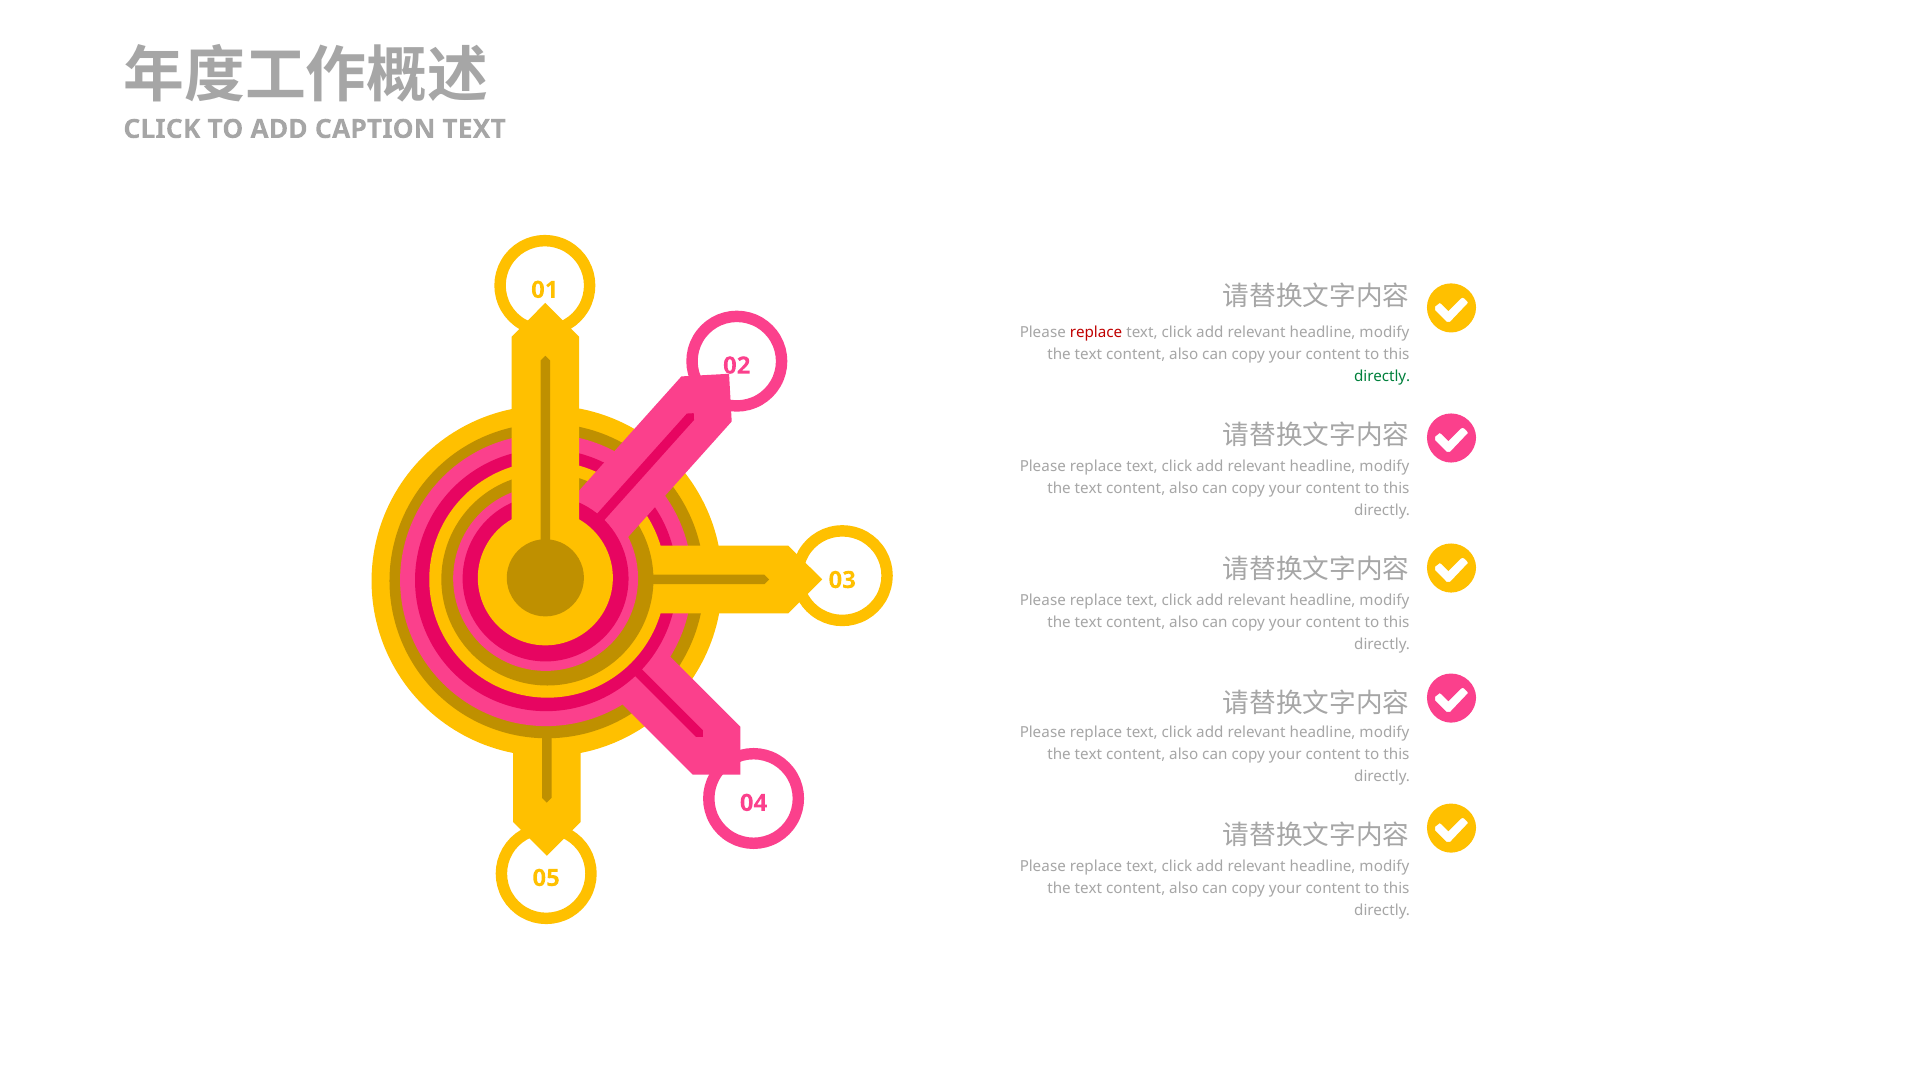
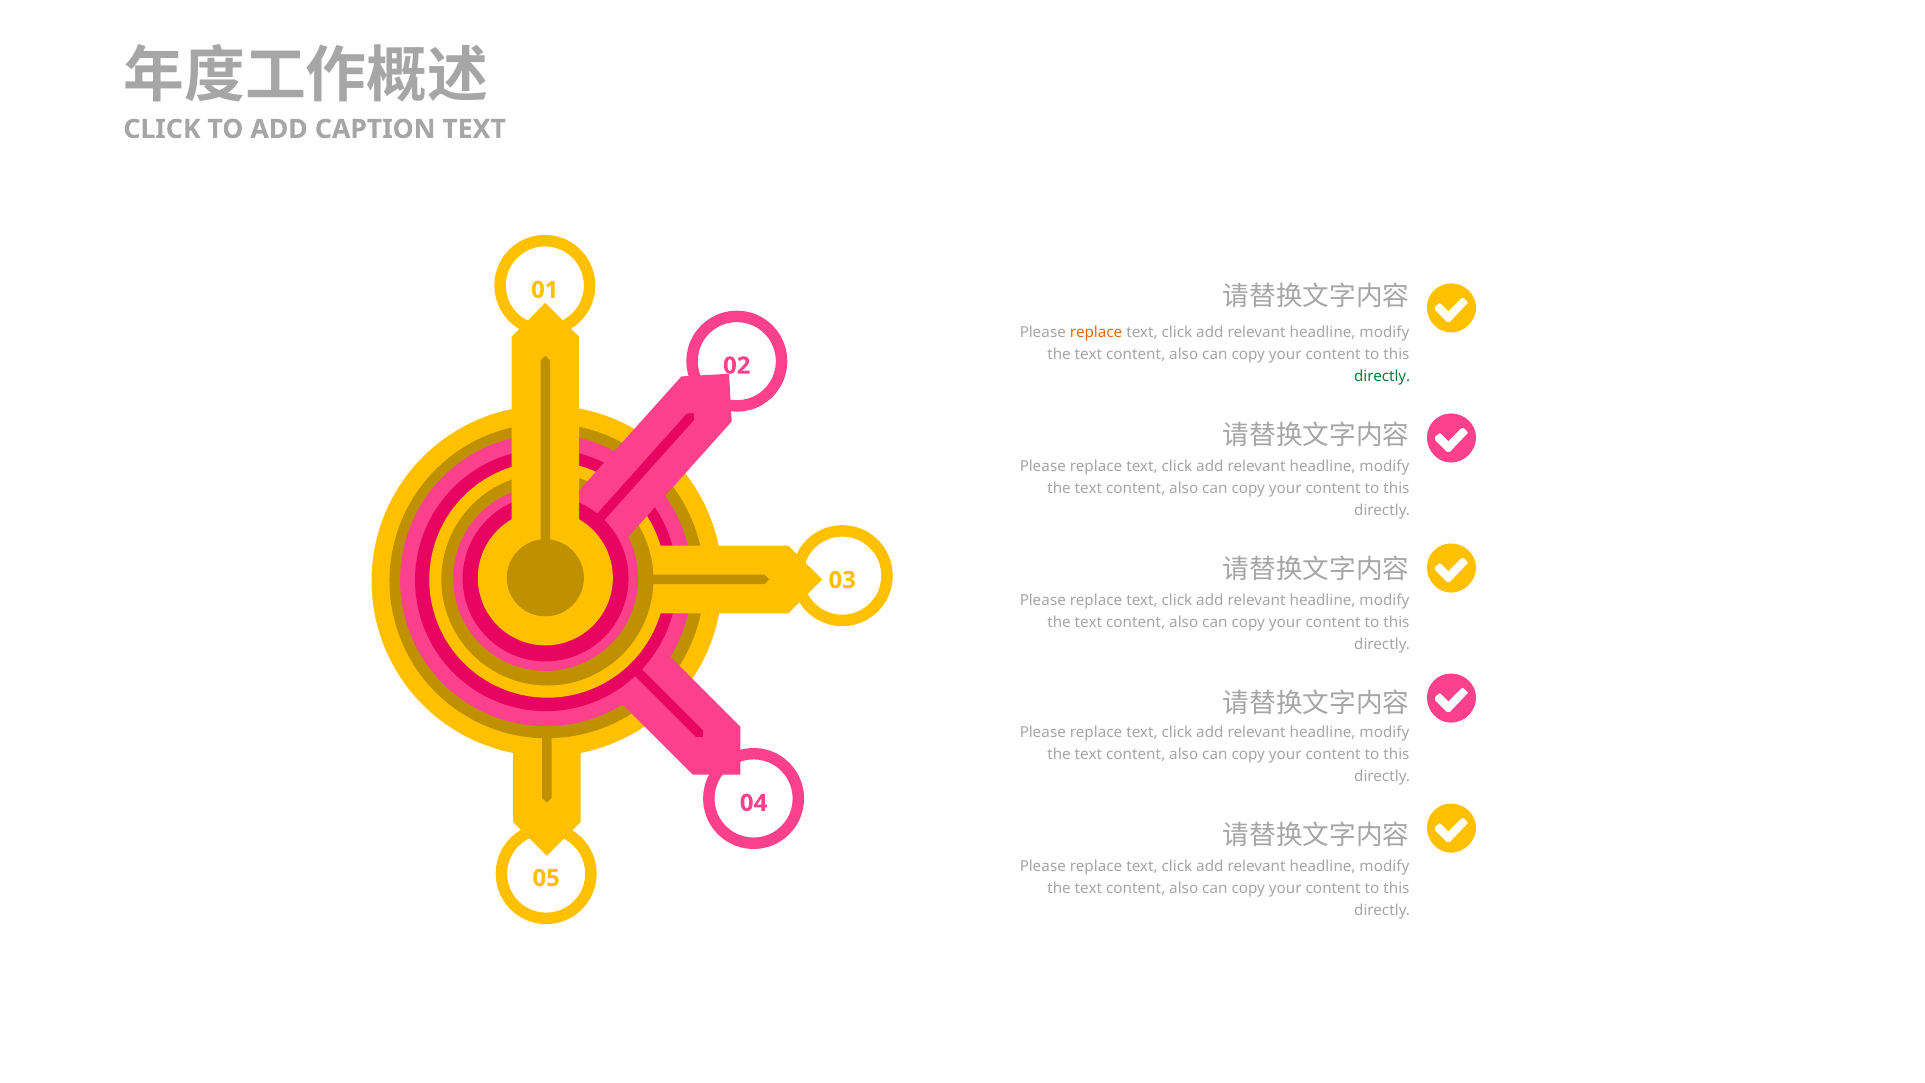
replace colour: red -> orange (1096, 333)
